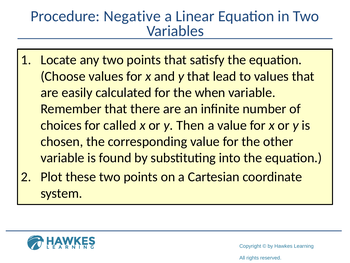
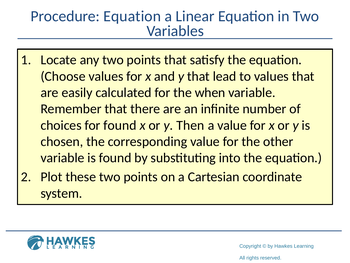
Procedure Negative: Negative -> Equation (132, 16)
for called: called -> found (120, 125)
